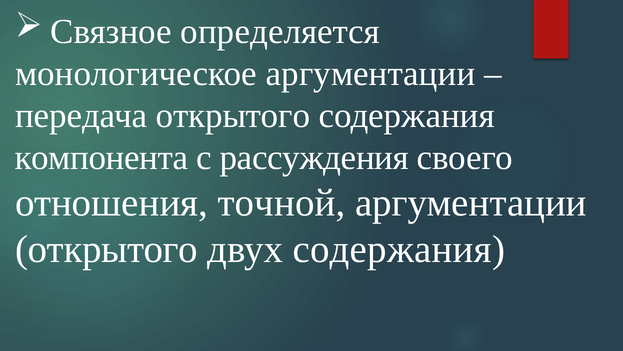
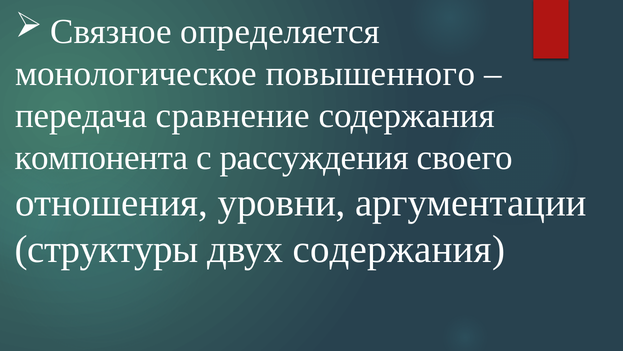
монологическое аргументации: аргументации -> повышенного (370, 74)
передача открытого: открытого -> сравнение (233, 116)
точной: точной -> уровни (282, 202)
открытого: открытого -> структуры (107, 249)
